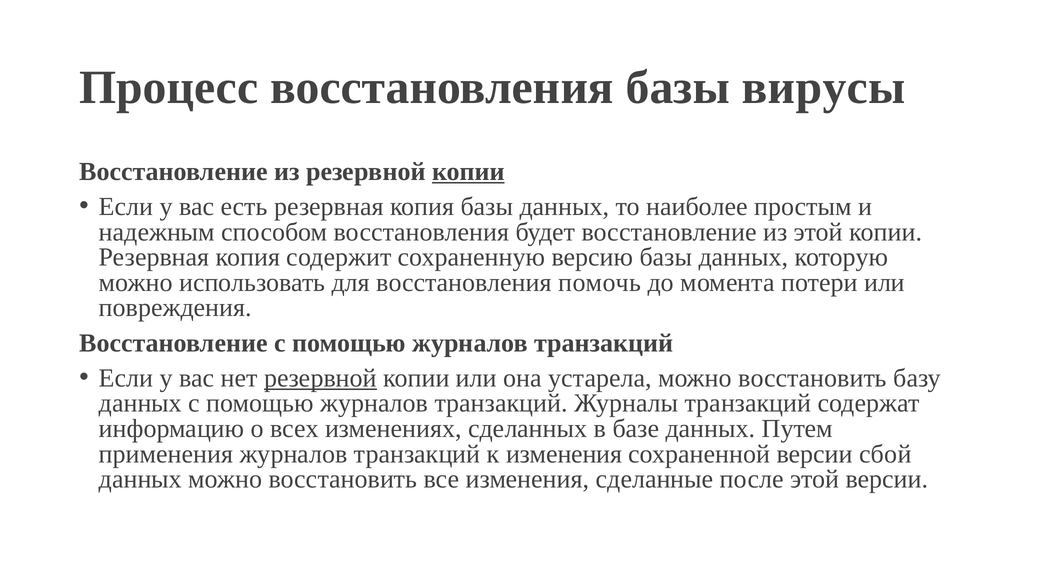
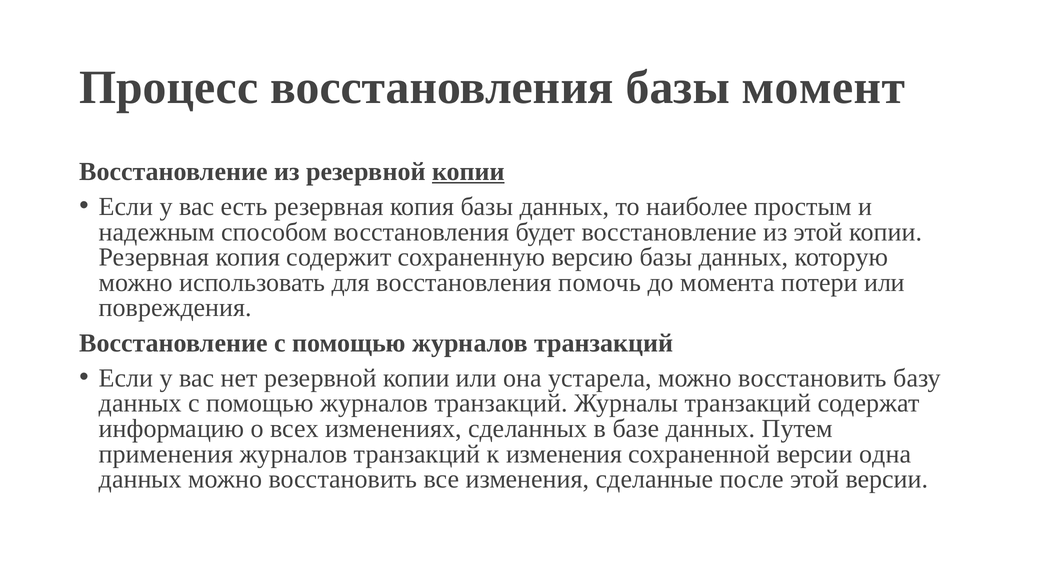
вирусы: вирусы -> момент (824, 87)
резервной underline: present -> none (320, 378)
сбой: сбой -> одна (885, 454)
